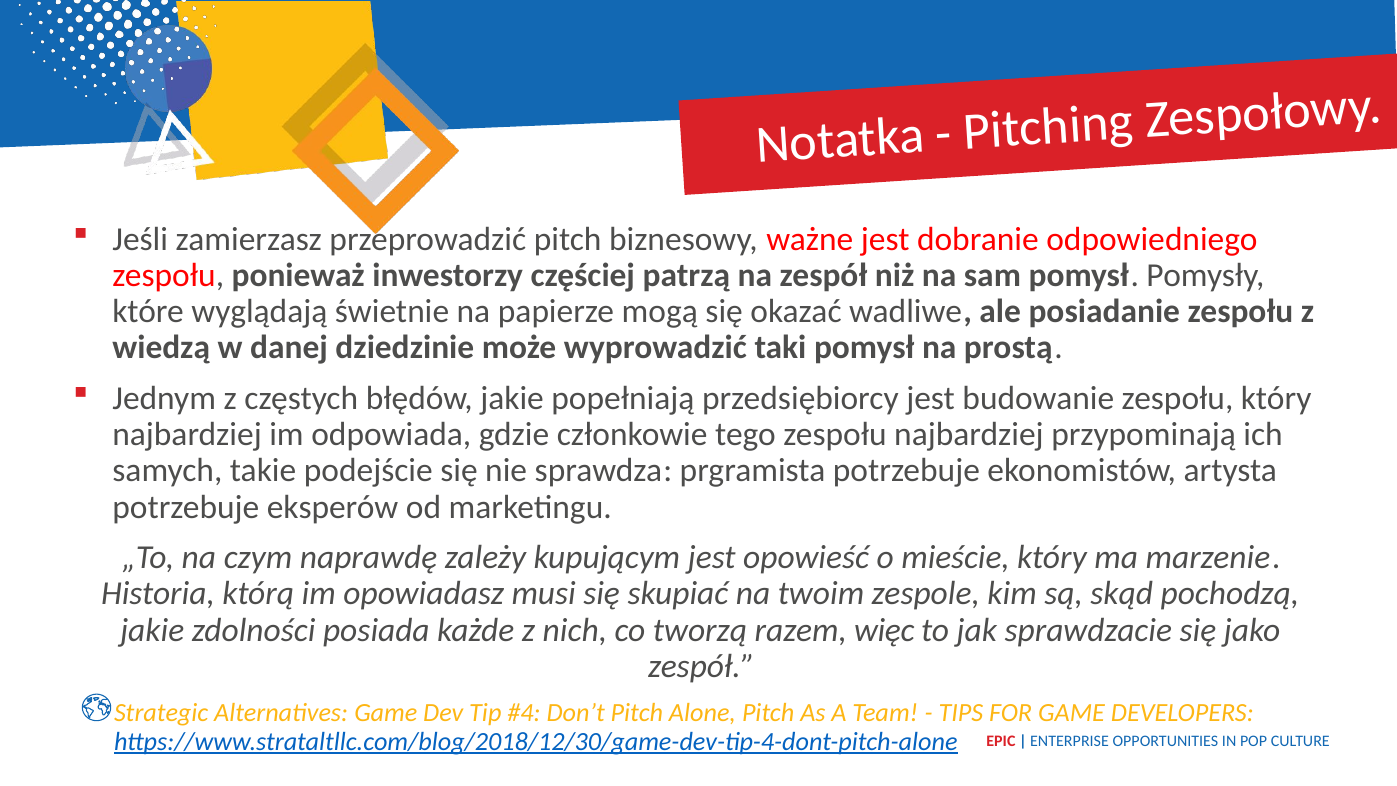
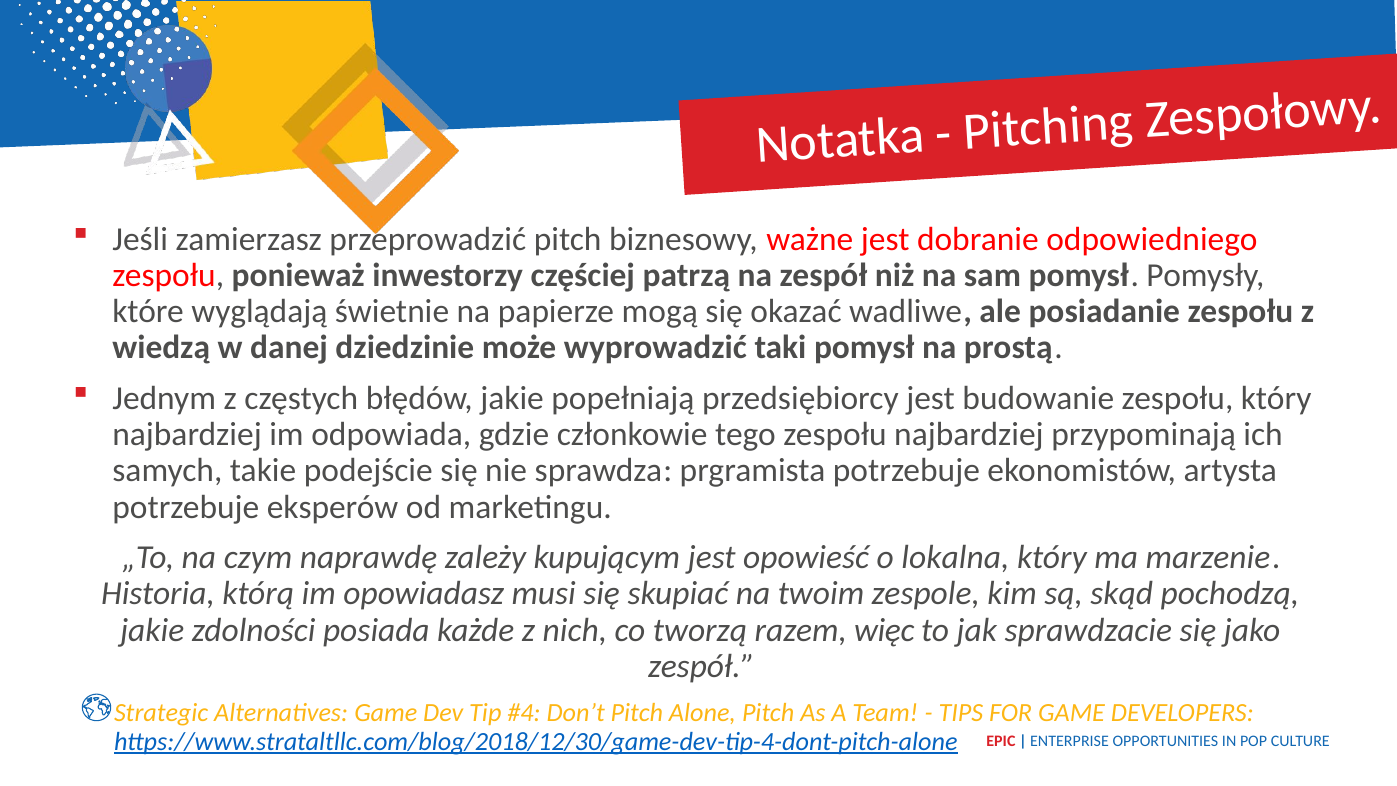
mieście: mieście -> lokalna (955, 558)
